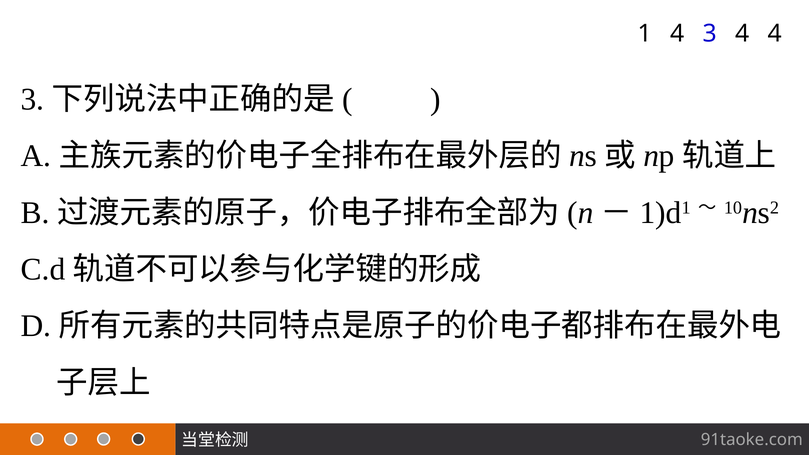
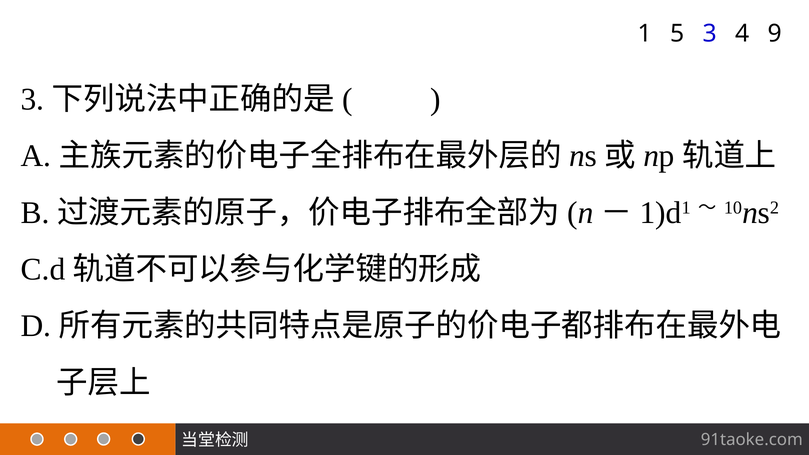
1 4: 4 -> 5 (678, 33)
4 4: 4 -> 9 (775, 33)
